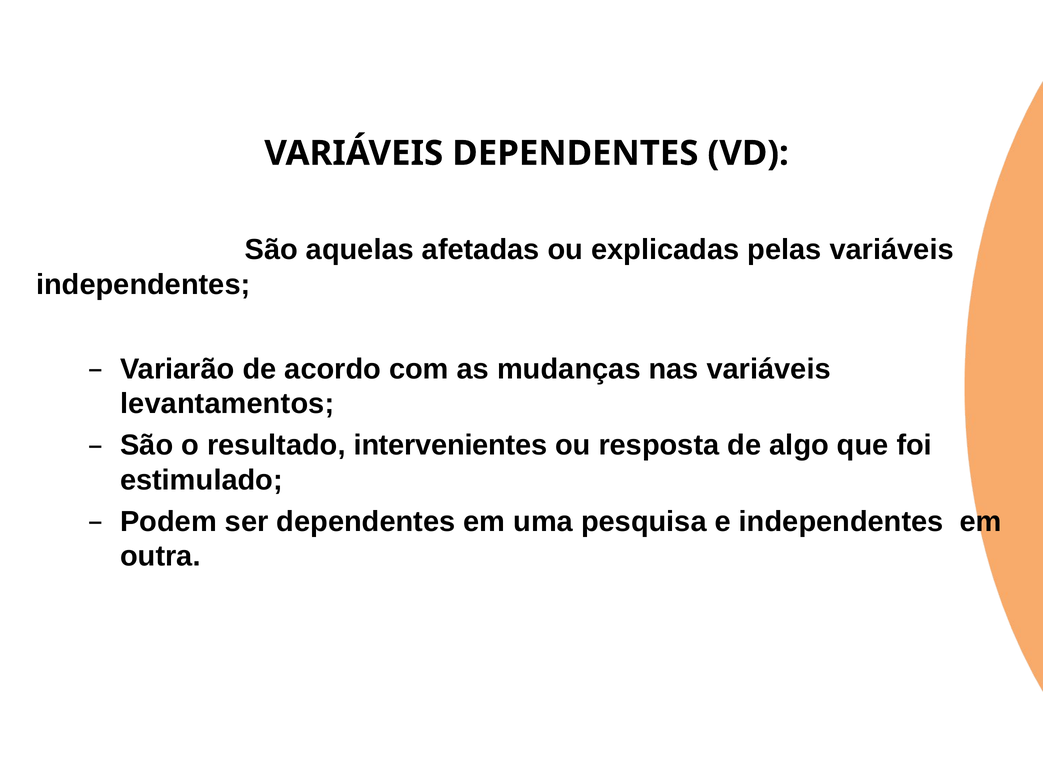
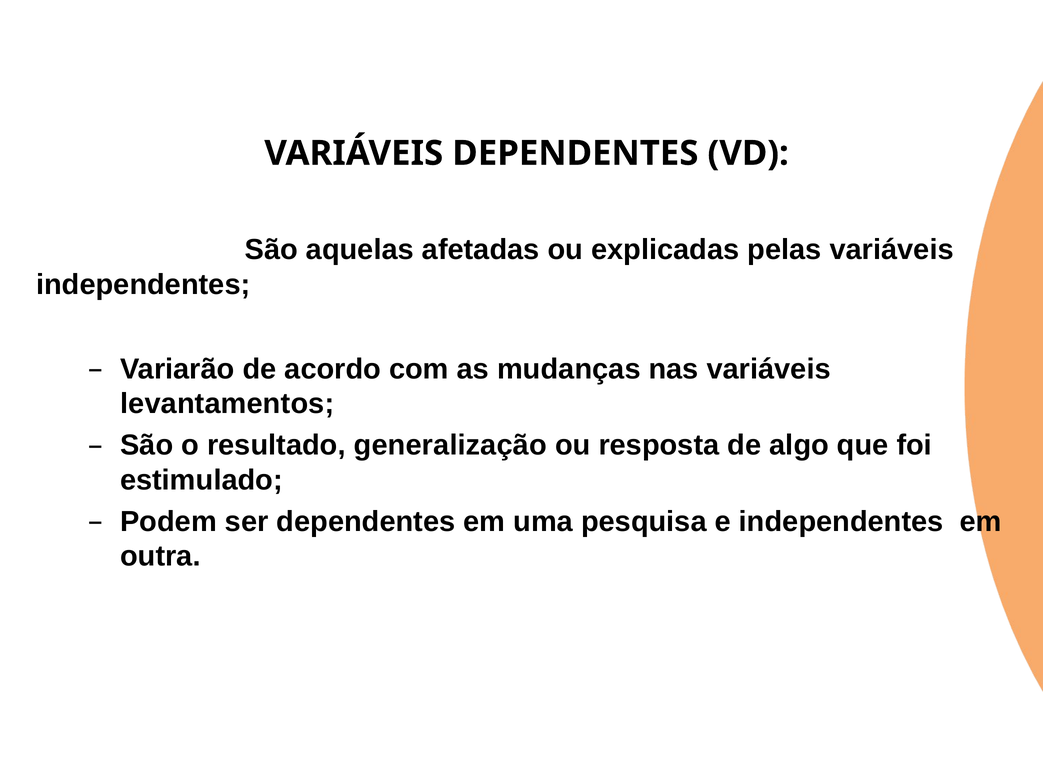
intervenientes: intervenientes -> generalização (450, 445)
